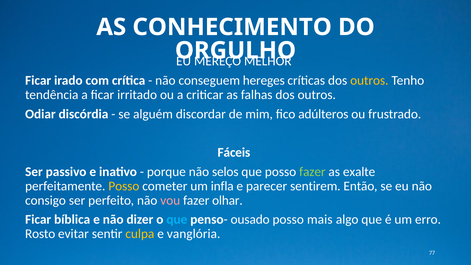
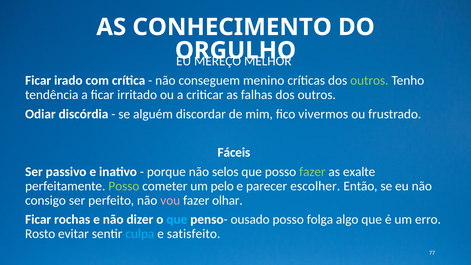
hereges: hereges -> menino (264, 80)
outros colour: yellow -> light green (369, 80)
adúlteros: adúlteros -> vivermos (323, 114)
Posso colour: yellow -> light green (124, 186)
infla: infla -> pelo (222, 186)
sentirem: sentirem -> escolher (315, 186)
bíblica: bíblica -> rochas (72, 220)
mais: mais -> folga (320, 220)
culpa colour: yellow -> light blue (140, 234)
vanglória: vanglória -> satisfeito (194, 234)
